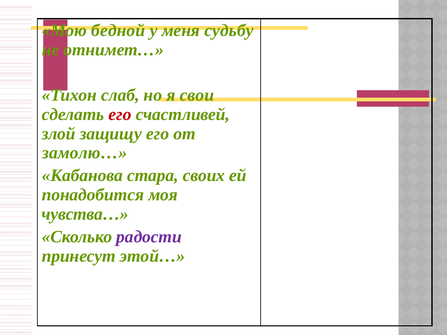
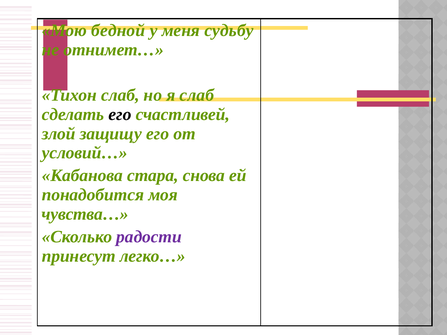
я свои: свои -> слаб (197, 95)
его colour: red -> black (120, 115)
замолю…: замолю… -> условий… (85, 153)
своих: своих -> снова (204, 176)
этой…: этой… -> легко… (153, 256)
